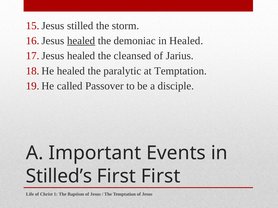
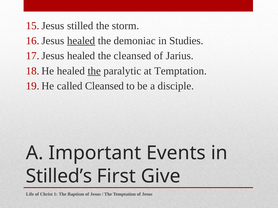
in Healed: Healed -> Studies (186, 41)
the underline: none -> present (94, 71)
called Passover: Passover -> Cleansed (104, 86)
First First: First -> Give (161, 176)
